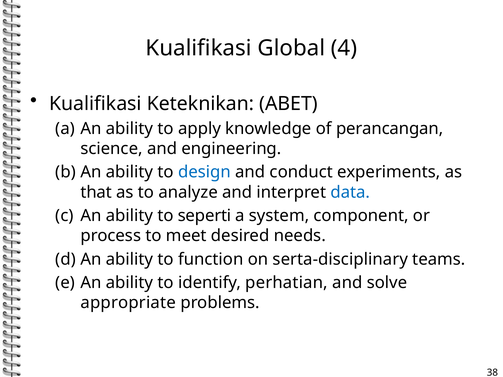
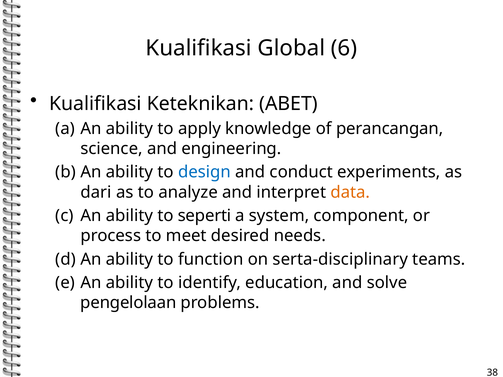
4: 4 -> 6 (344, 48)
that: that -> dari (96, 192)
data colour: blue -> orange (350, 192)
perhatian: perhatian -> education (287, 283)
appropriate: appropriate -> pengelolaan (128, 303)
